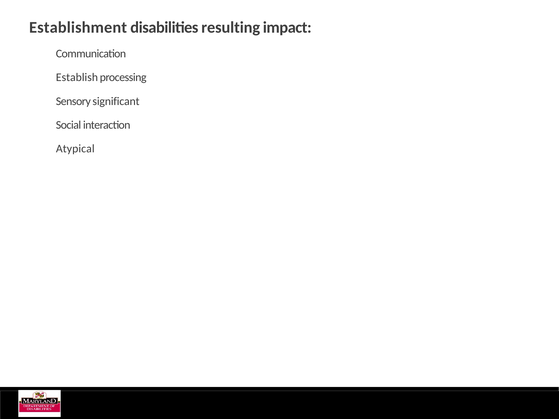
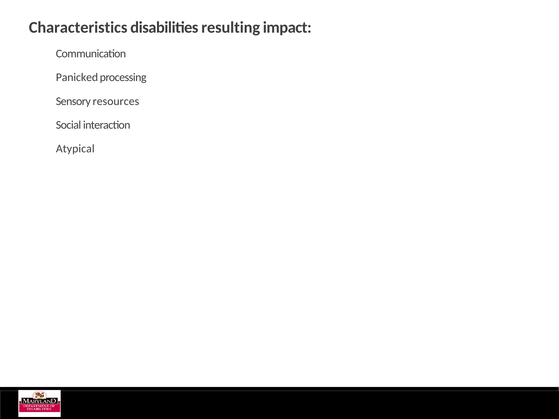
Establishment: Establishment -> Characteristics (78, 27)
Establish: Establish -> Panicked (77, 78)
significant: significant -> resources (116, 101)
